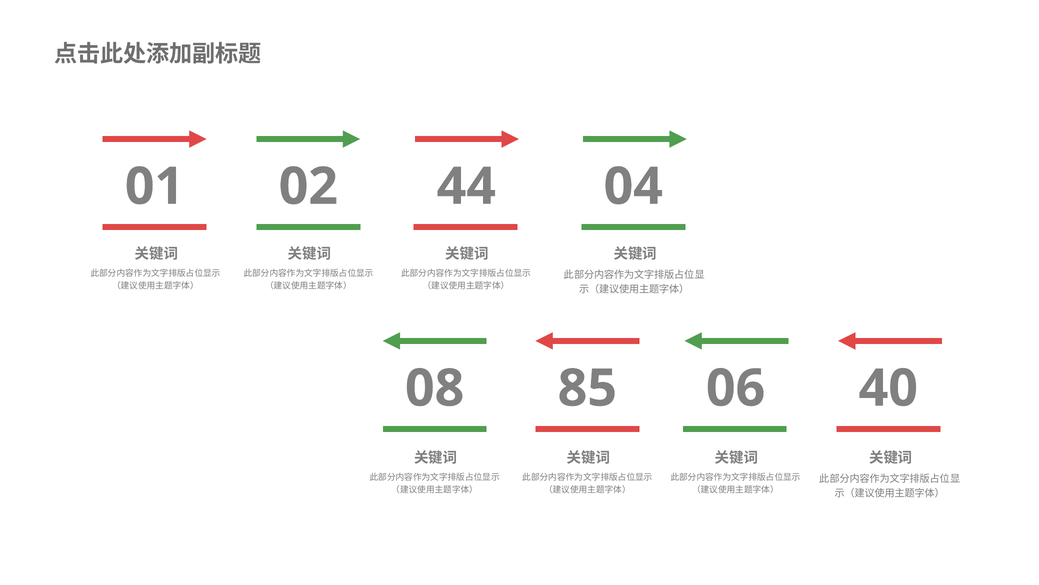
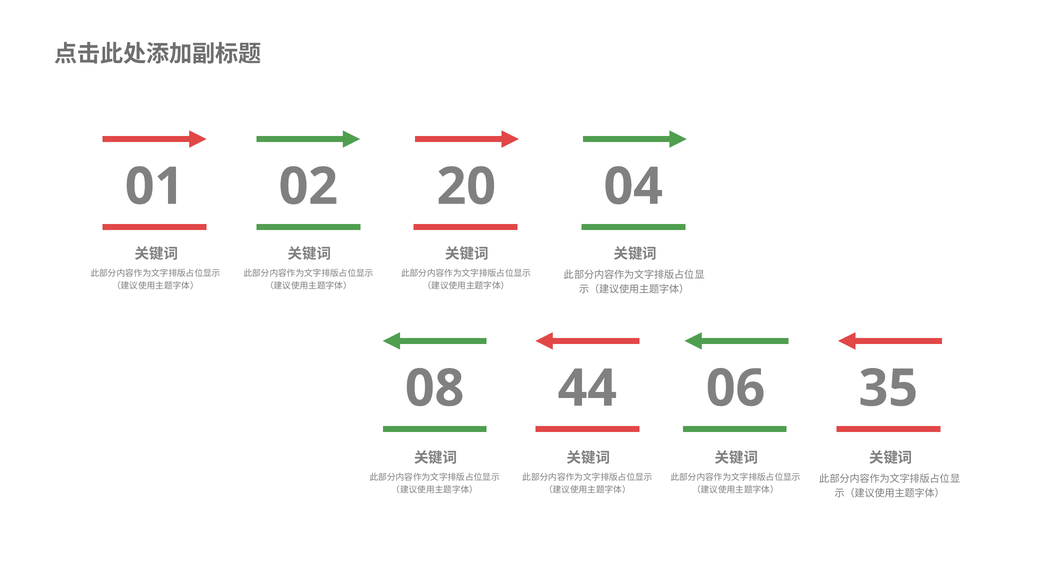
44: 44 -> 20 (466, 187)
85: 85 -> 44 (587, 388)
40: 40 -> 35 (888, 388)
